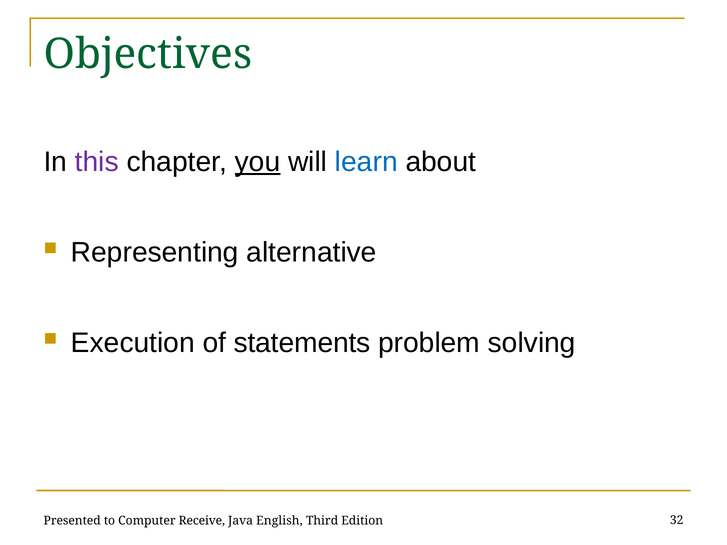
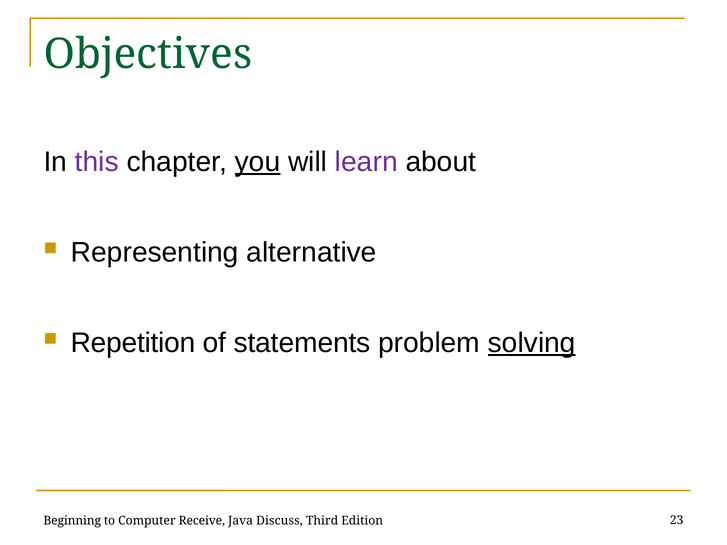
learn colour: blue -> purple (366, 162)
Execution: Execution -> Repetition (133, 343)
solving underline: none -> present (532, 343)
Presented: Presented -> Beginning (72, 521)
English: English -> Discuss (279, 521)
32: 32 -> 23 (677, 521)
